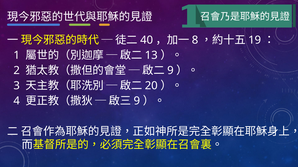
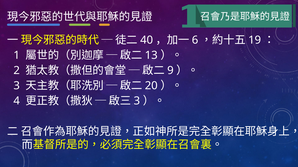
8: 8 -> 6 (195, 40)
9: 9 -> 3 (137, 101)
